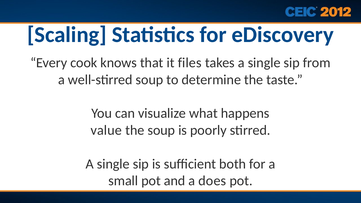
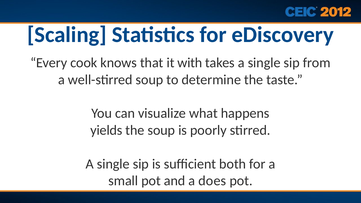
files: files -> with (190, 63)
value: value -> yields (106, 130)
